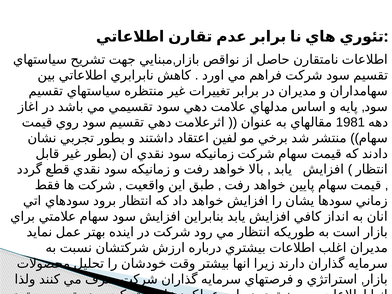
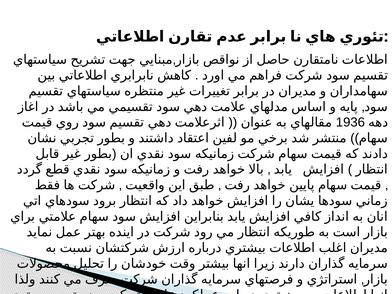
1981: 1981 -> 1936 (350, 122)
